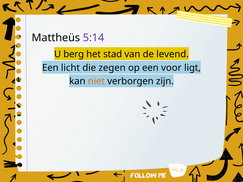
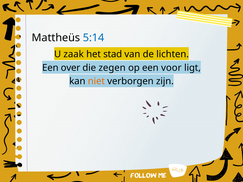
5:14 colour: purple -> blue (94, 38)
berg: berg -> zaak (74, 54)
levend: levend -> lichten (173, 54)
licht: licht -> over (71, 68)
